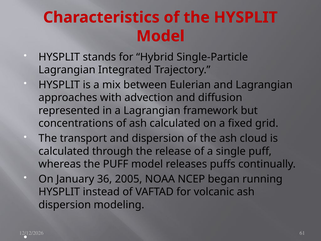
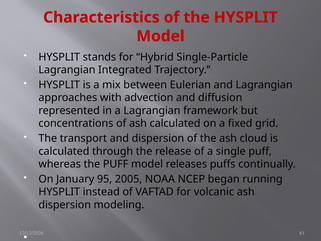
36: 36 -> 95 (105, 179)
